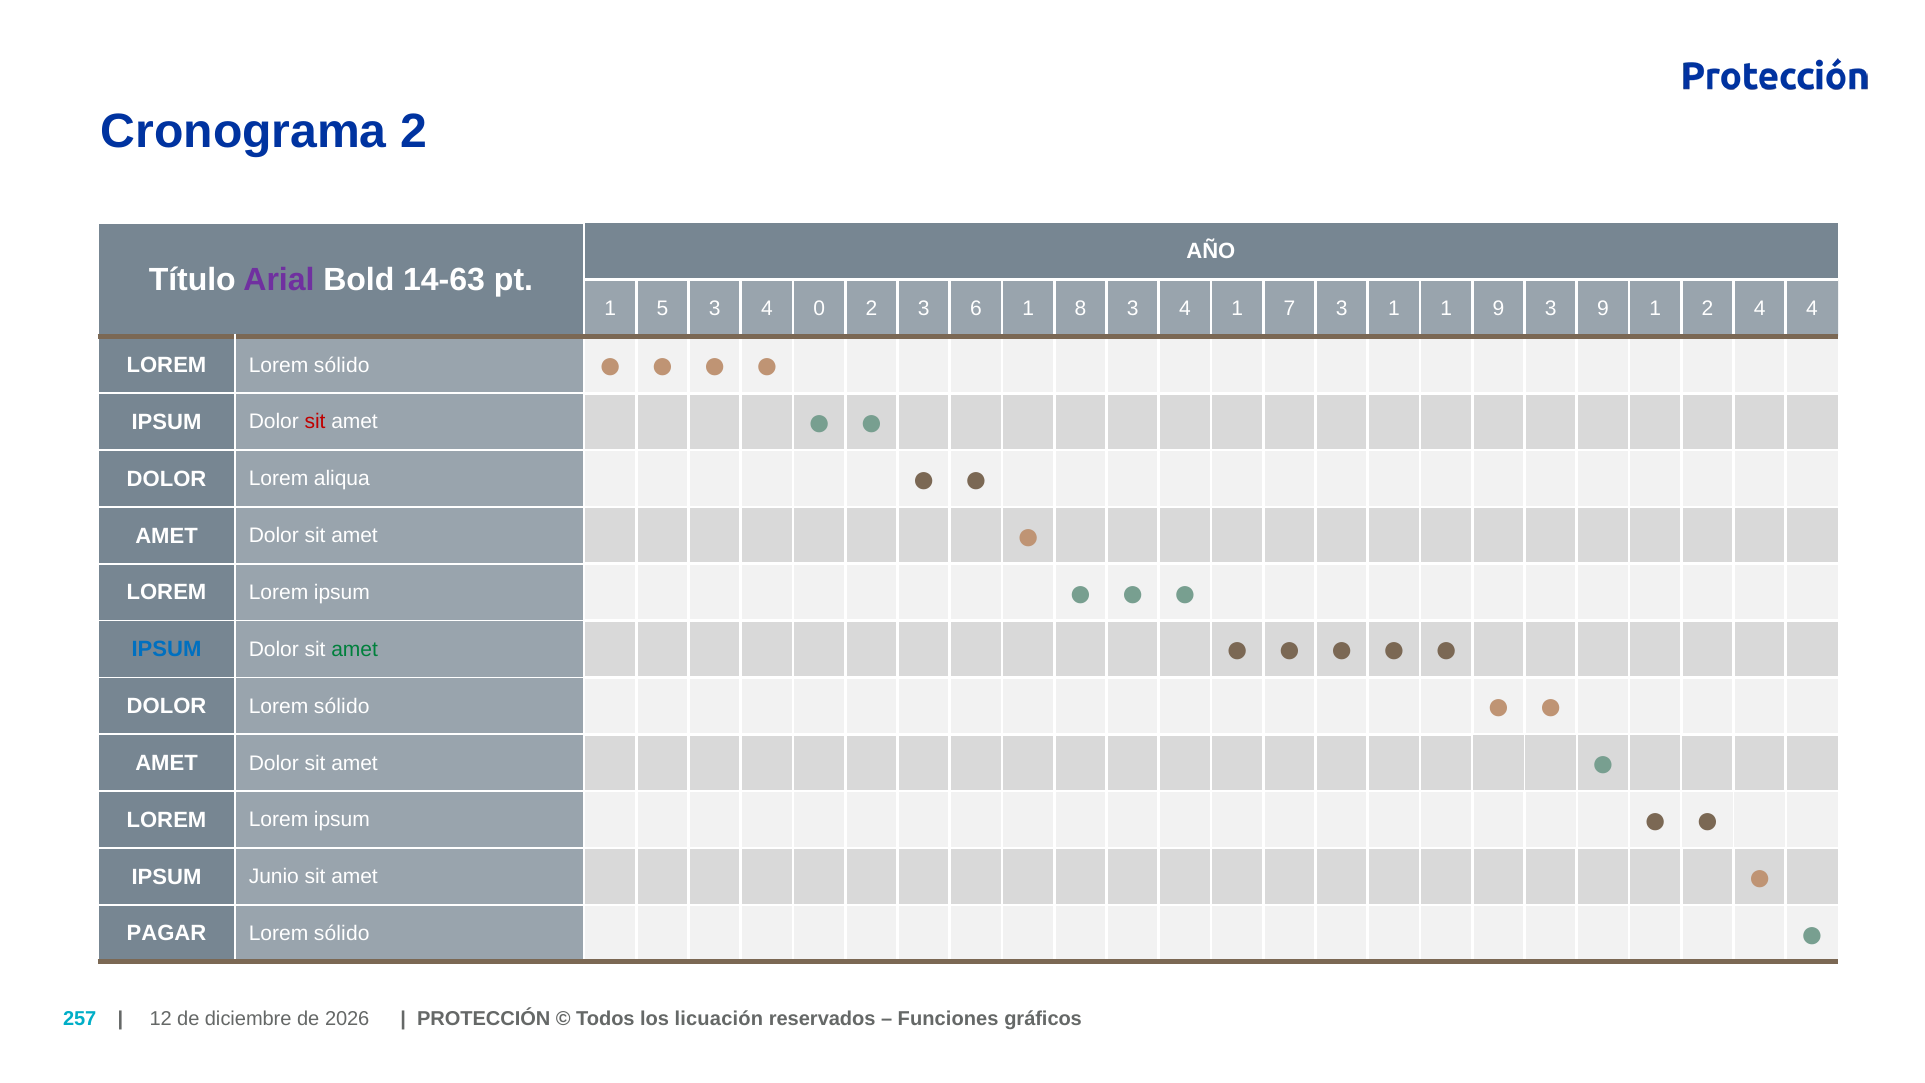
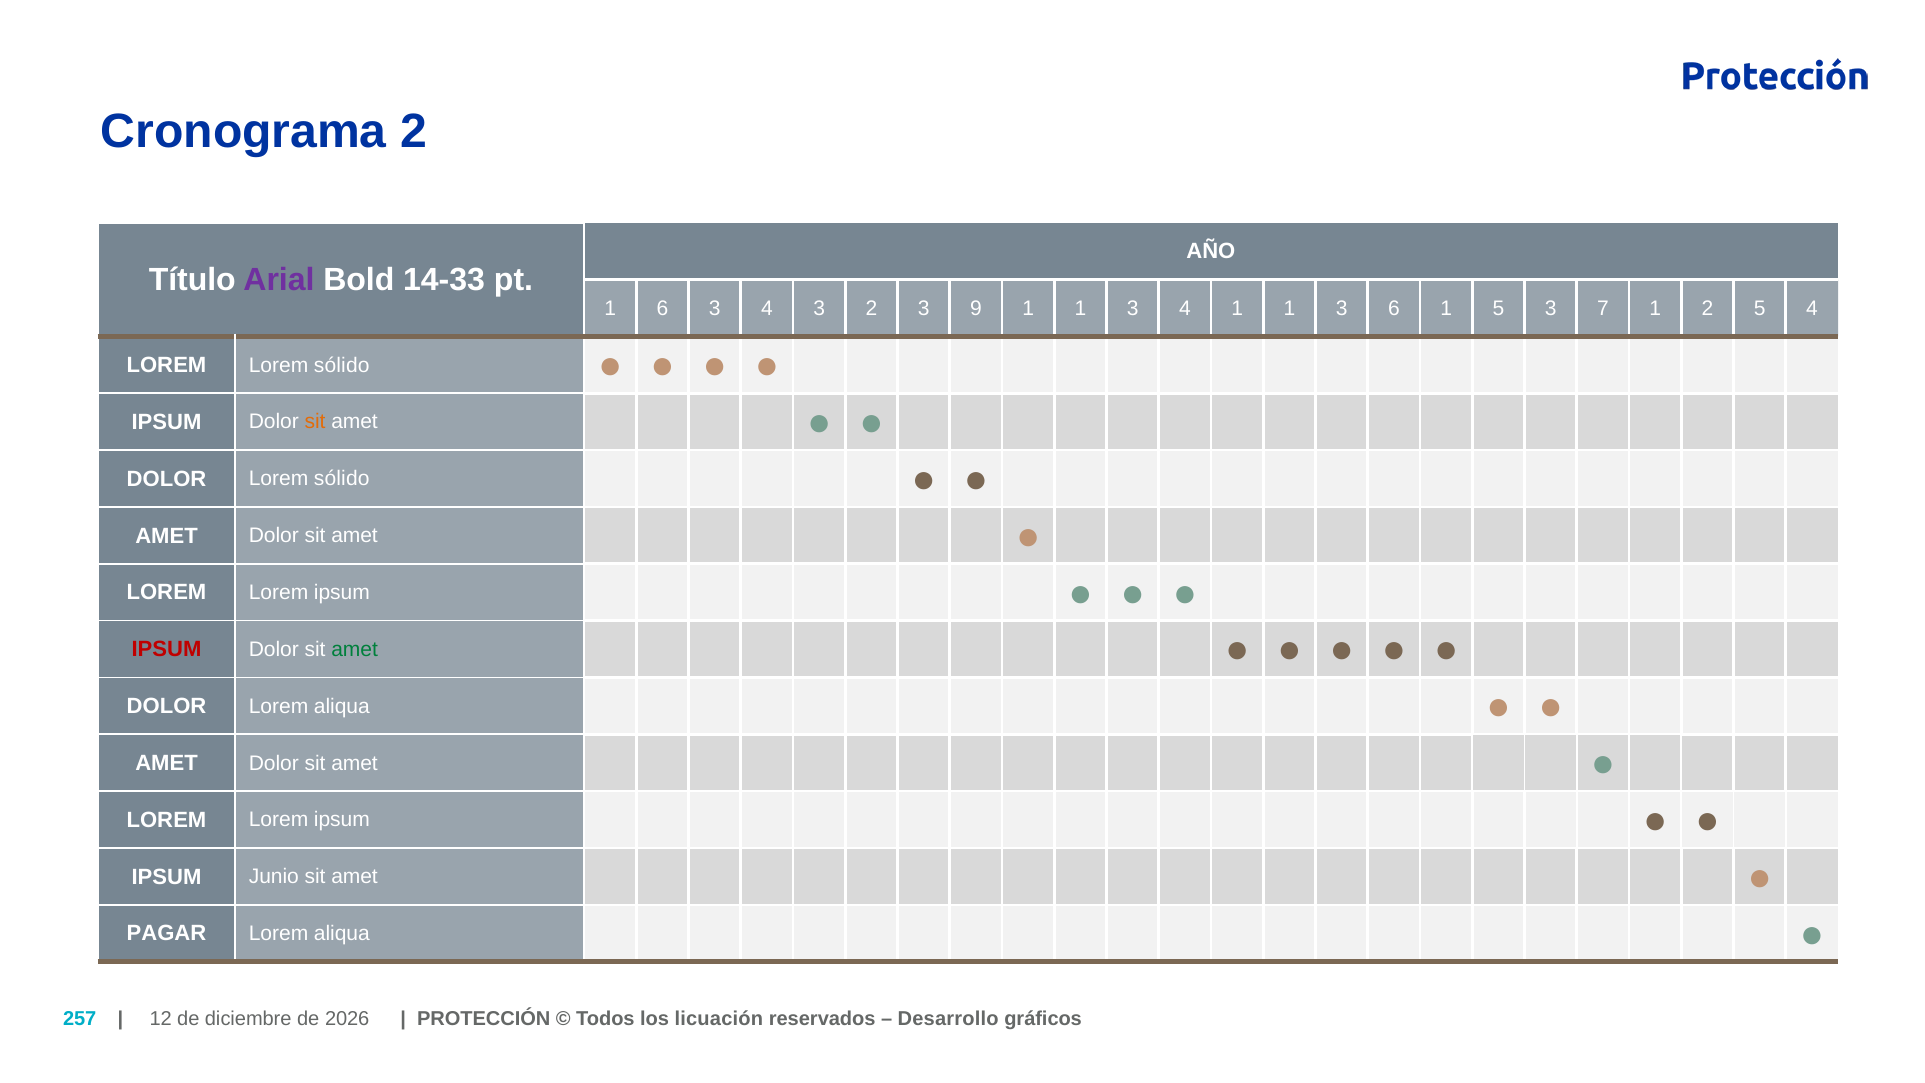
14-63: 14-63 -> 14-33 (444, 280)
1 5: 5 -> 6 (662, 308)
4 0: 0 -> 3 (819, 308)
6: 6 -> 9 (976, 308)
8: 8 -> 1 (1080, 308)
4 1 7: 7 -> 1 (1289, 308)
3 1: 1 -> 6 (1394, 308)
1 9: 9 -> 5 (1498, 308)
3 9: 9 -> 7 (1603, 308)
2 4: 4 -> 5 (1760, 308)
sit colour: red -> orange (315, 422)
DOLOR Lorem aliqua: aliqua -> sólido (342, 479)
IPSUM colour: blue -> red (167, 650)
DOLOR Lorem sólido: sólido -> aliqua (342, 706)
sólido: sólido -> aliqua (342, 934)
Funciones: Funciones -> Desarrollo (948, 1019)
